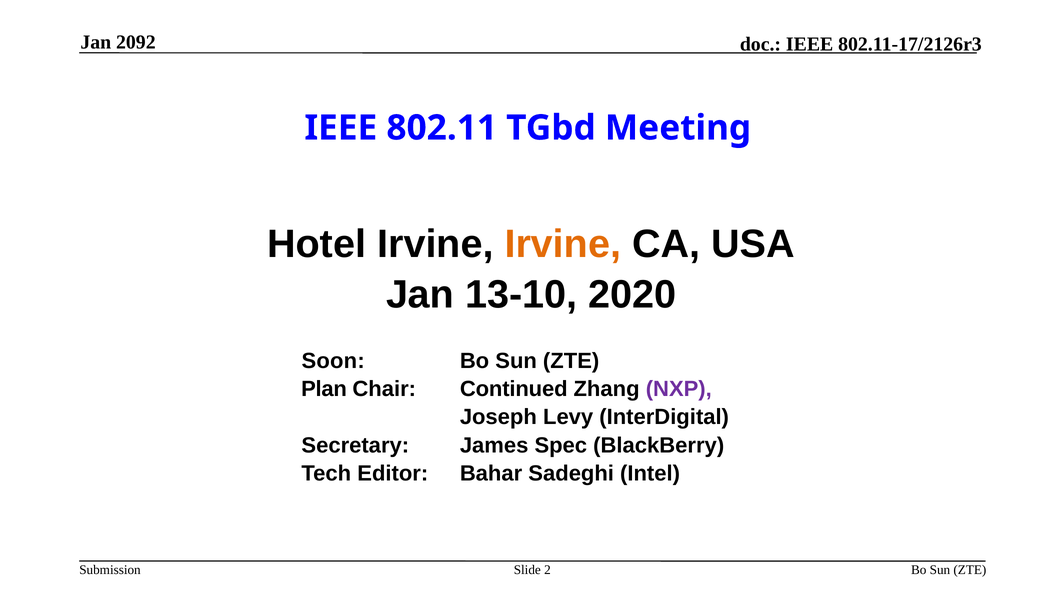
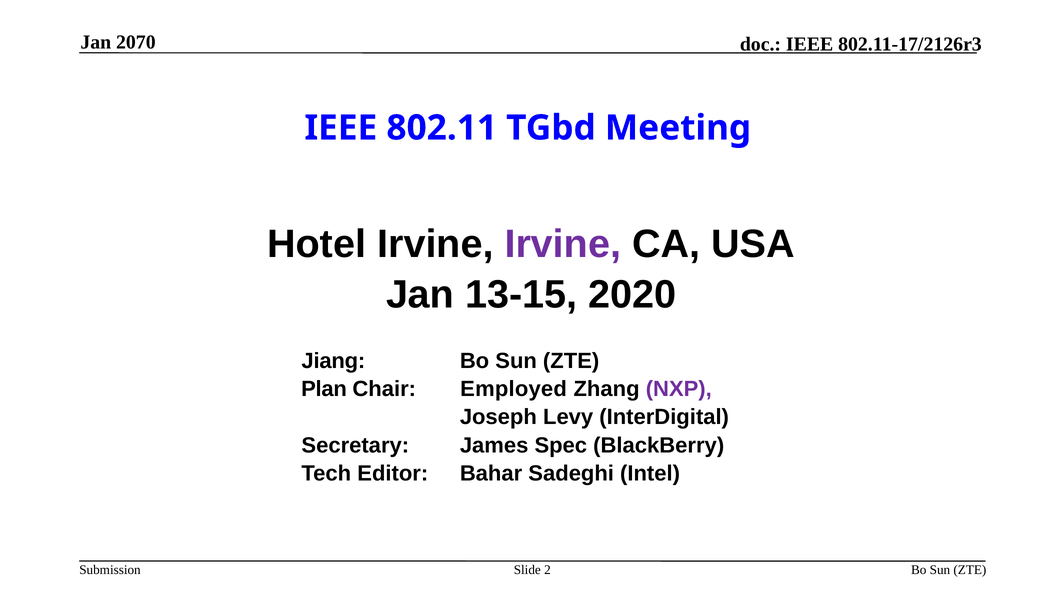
2092: 2092 -> 2070 (136, 42)
Irvine colour: orange -> purple (563, 244)
13-10: 13-10 -> 13-15 (521, 295)
Soon: Soon -> Jiang (333, 361)
Continued: Continued -> Employed (514, 389)
